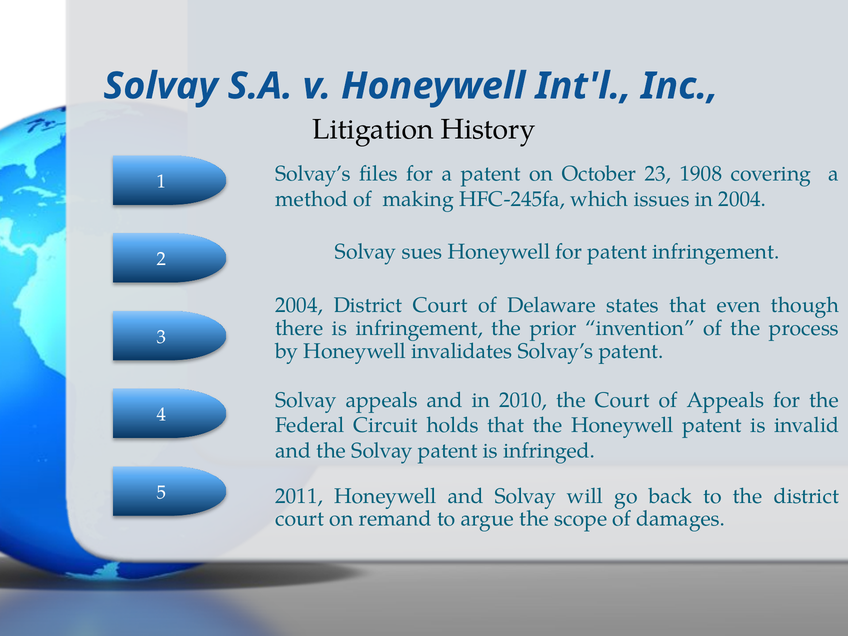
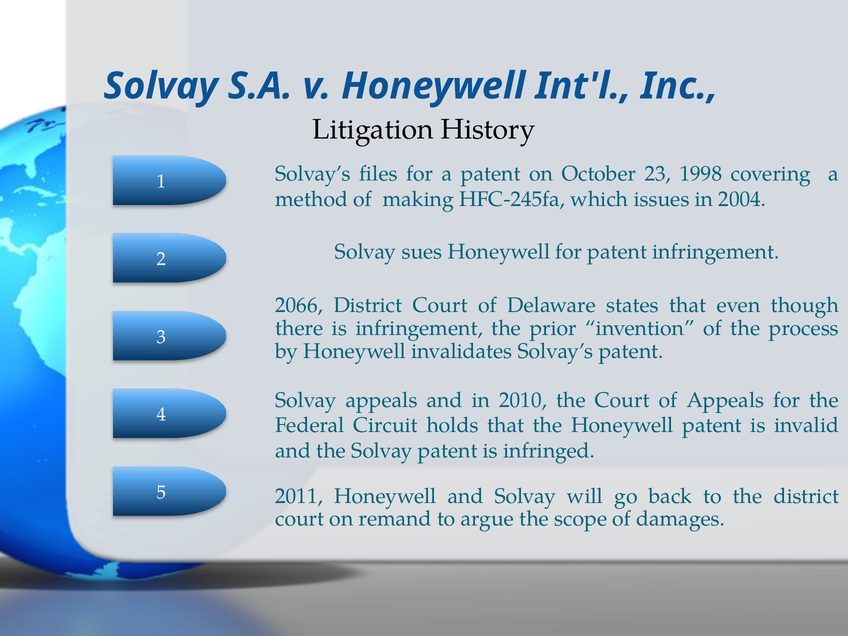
1908: 1908 -> 1998 (701, 174)
2004: 2004 -> 2066 (299, 305)
